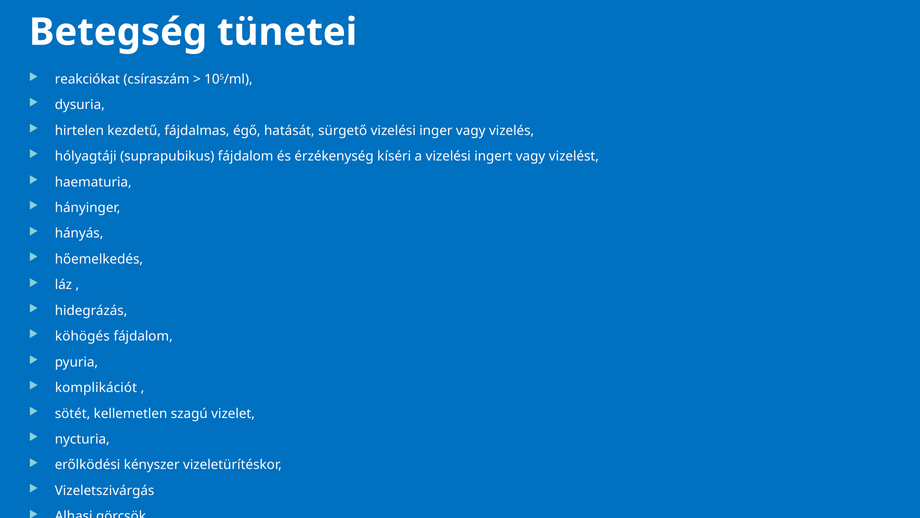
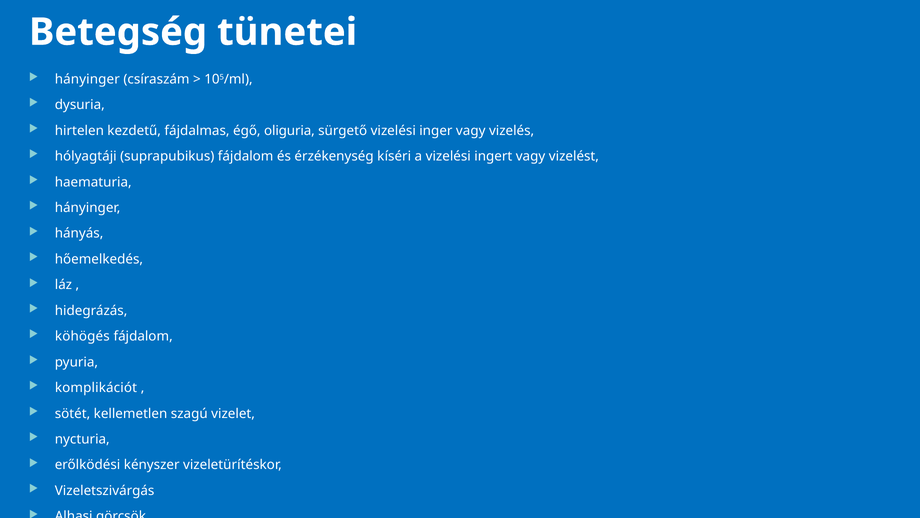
reakciókat: reakciókat -> hányinger (87, 79)
hatását: hatását -> oliguria (289, 131)
